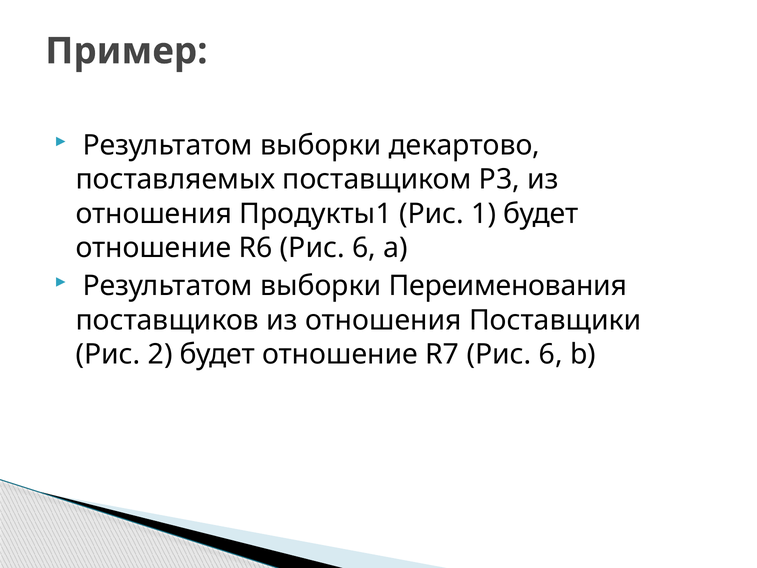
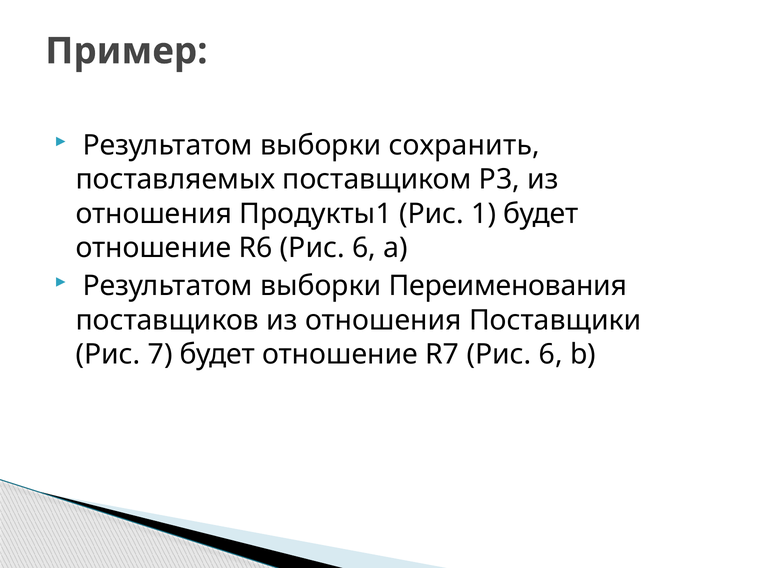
декартово: декартово -> сохранить (464, 145)
2: 2 -> 7 (160, 354)
